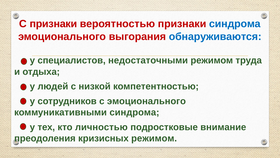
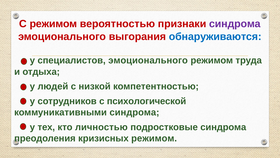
С признаки: признаки -> режимом (53, 24)
синдрома colour: blue -> purple (235, 24)
специалистов недостаточными: недостаточными -> эмоционального (148, 60)
с эмоционального: эмоционального -> психологической (147, 101)
подростковые внимание: внимание -> синдрома (223, 127)
